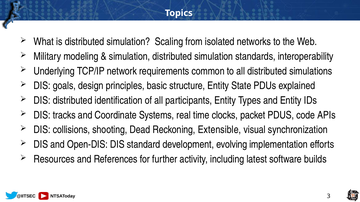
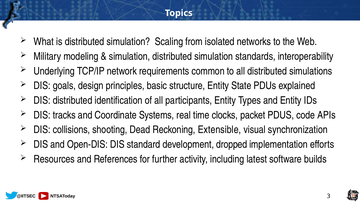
evolving: evolving -> dropped (232, 145)
